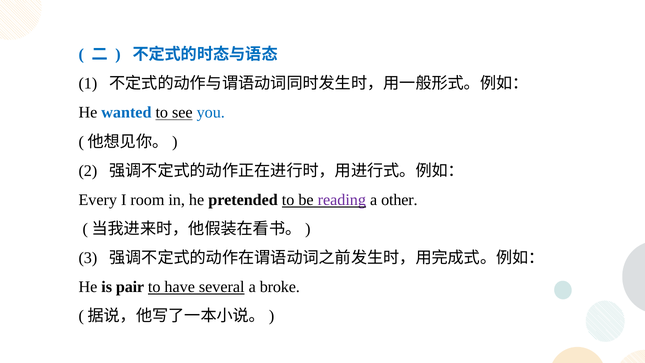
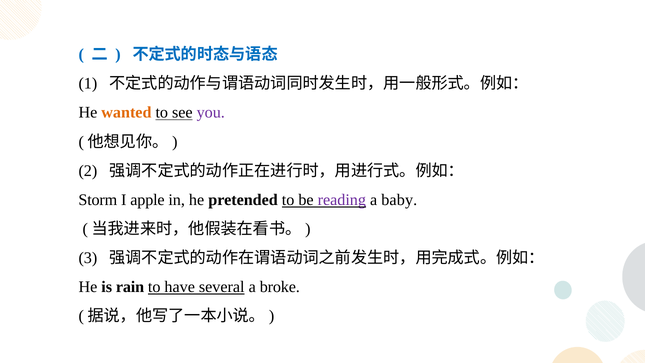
wanted colour: blue -> orange (126, 113)
you colour: blue -> purple (211, 113)
Every: Every -> Storm (98, 200)
room: room -> apple (147, 200)
other: other -> baby (399, 200)
pair: pair -> rain (130, 287)
